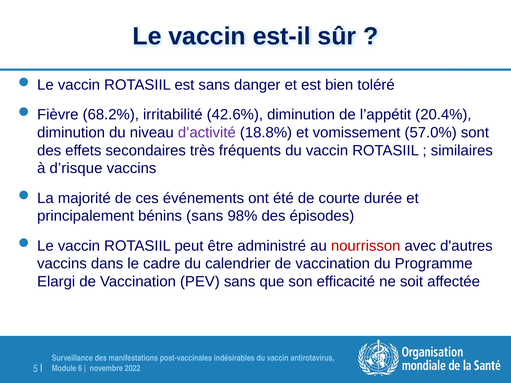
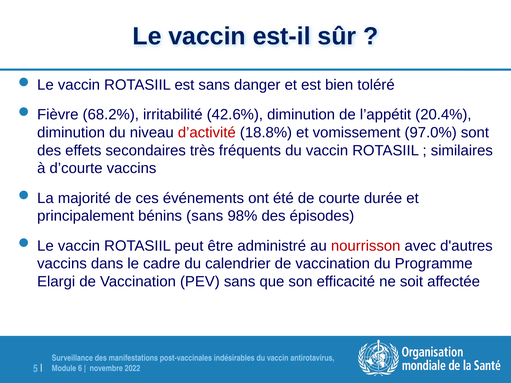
d’activité colour: purple -> red (207, 133)
57.0%: 57.0% -> 97.0% (431, 133)
d’risque: d’risque -> d’courte (76, 168)
